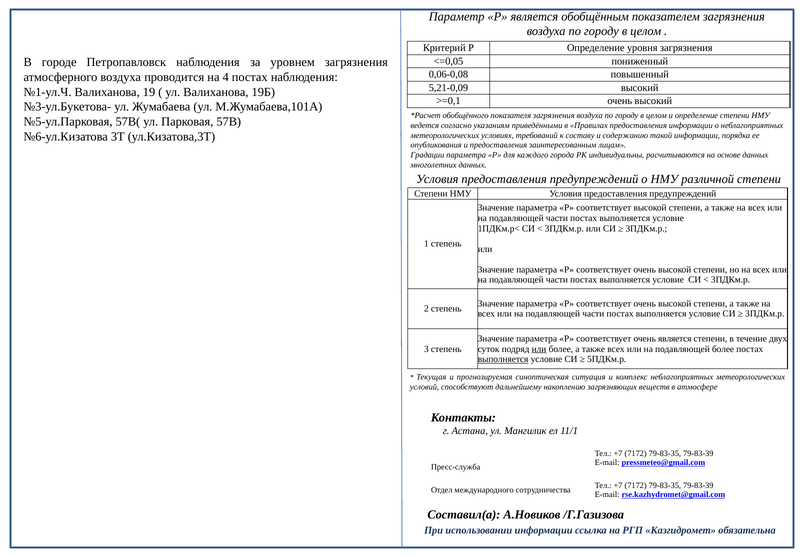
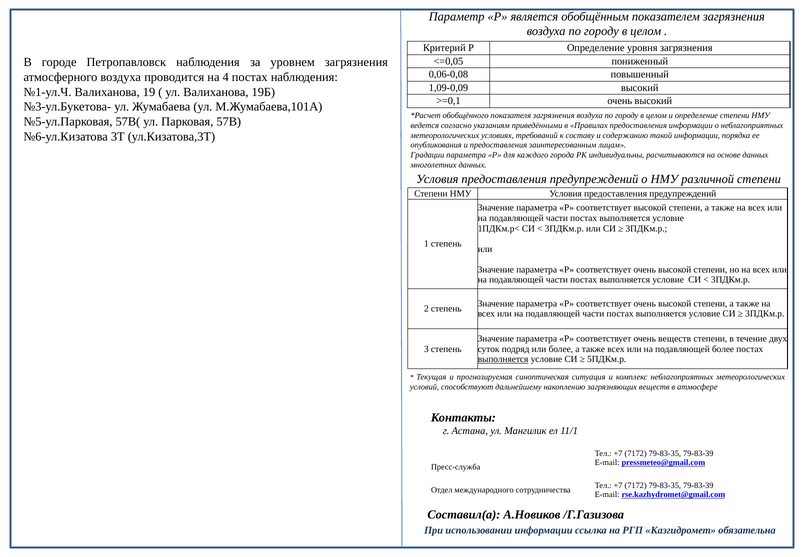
5,21-0,09: 5,21-0,09 -> 1,09-0,09 (448, 88)
очень является: является -> веществ (675, 338)
или underline: present -> none (539, 349)
